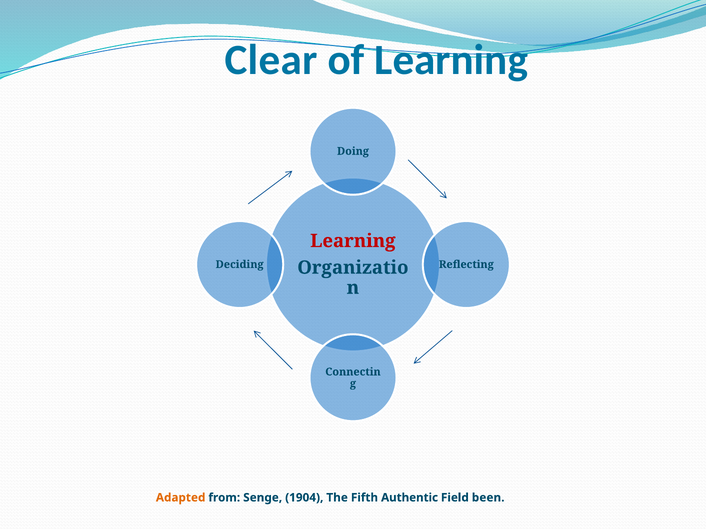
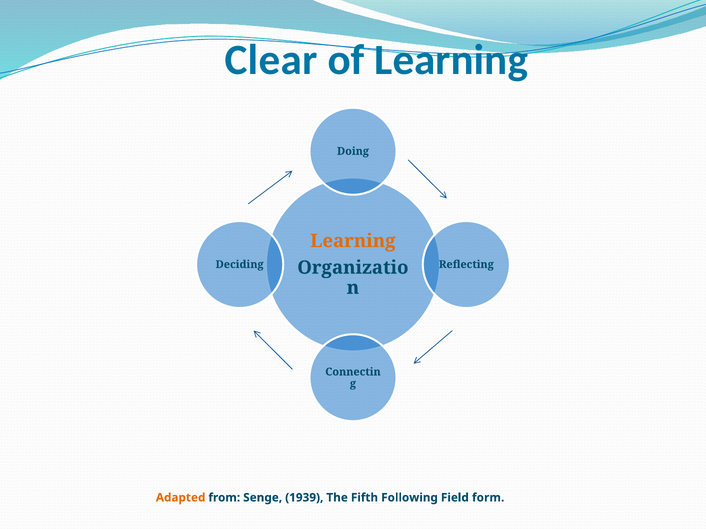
Learning colour: red -> orange (353, 241)
1904: 1904 -> 1939 (304, 498)
Authentic: Authentic -> Following (409, 498)
been: been -> form (488, 498)
